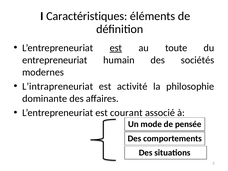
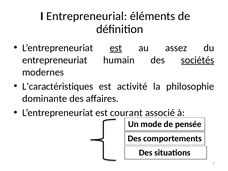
Caractéristiques: Caractéristiques -> Entrepreneurial (87, 16)
toute: toute -> assez (176, 48)
sociétés underline: none -> present (198, 60)
L’intrapreneuriat: L’intrapreneuriat -> L’caractéristiques (58, 86)
